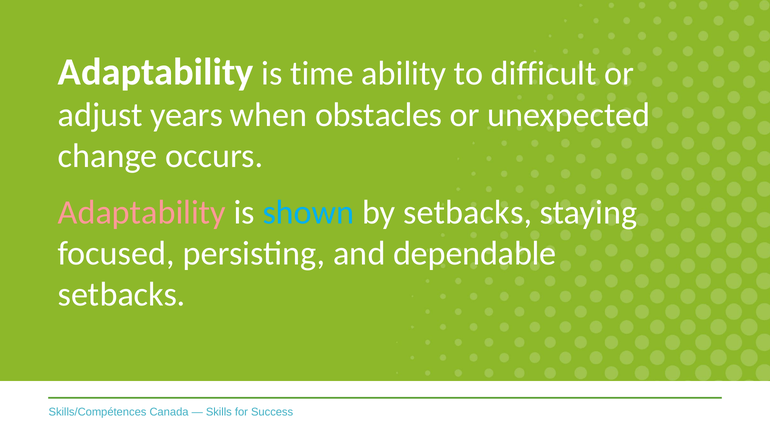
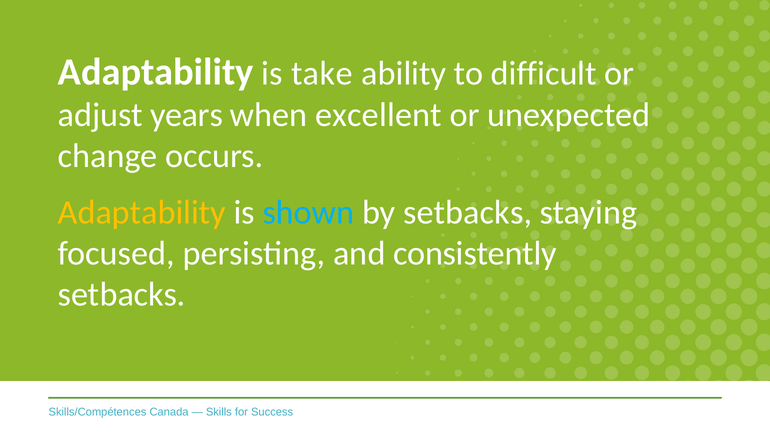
time: time -> take (322, 73)
obstacles: obstacles -> excellent (378, 115)
Adaptability colour: pink -> yellow (142, 212)
dependable: dependable -> consistently (475, 253)
